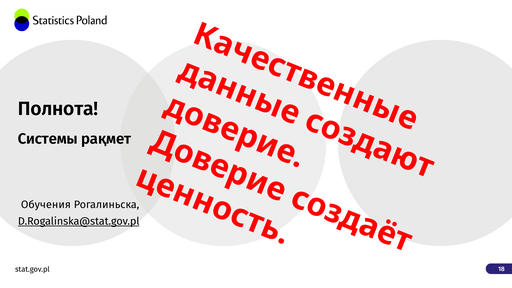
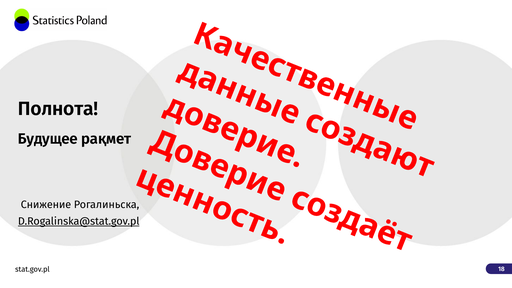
Системы: Системы -> Будущее (48, 139)
Обучения: Обучения -> Снижение (46, 205)
